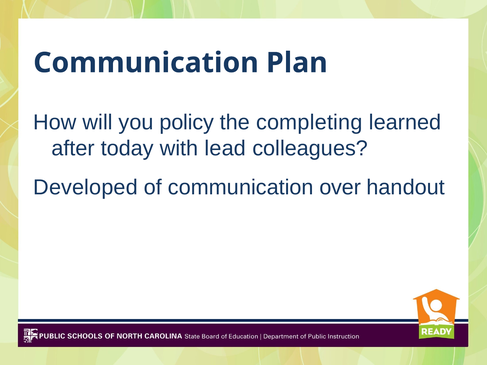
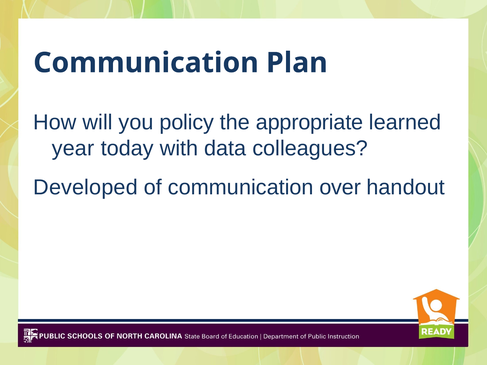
completing: completing -> appropriate (310, 122)
after: after -> year (73, 148)
lead: lead -> data (225, 148)
